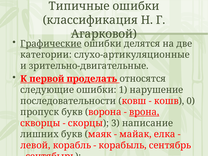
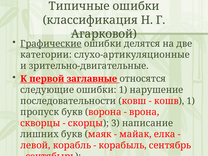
проделать: проделать -> заглавные (92, 79)
кошв 0: 0 -> 1 (191, 101)
врона underline: present -> none (144, 112)
